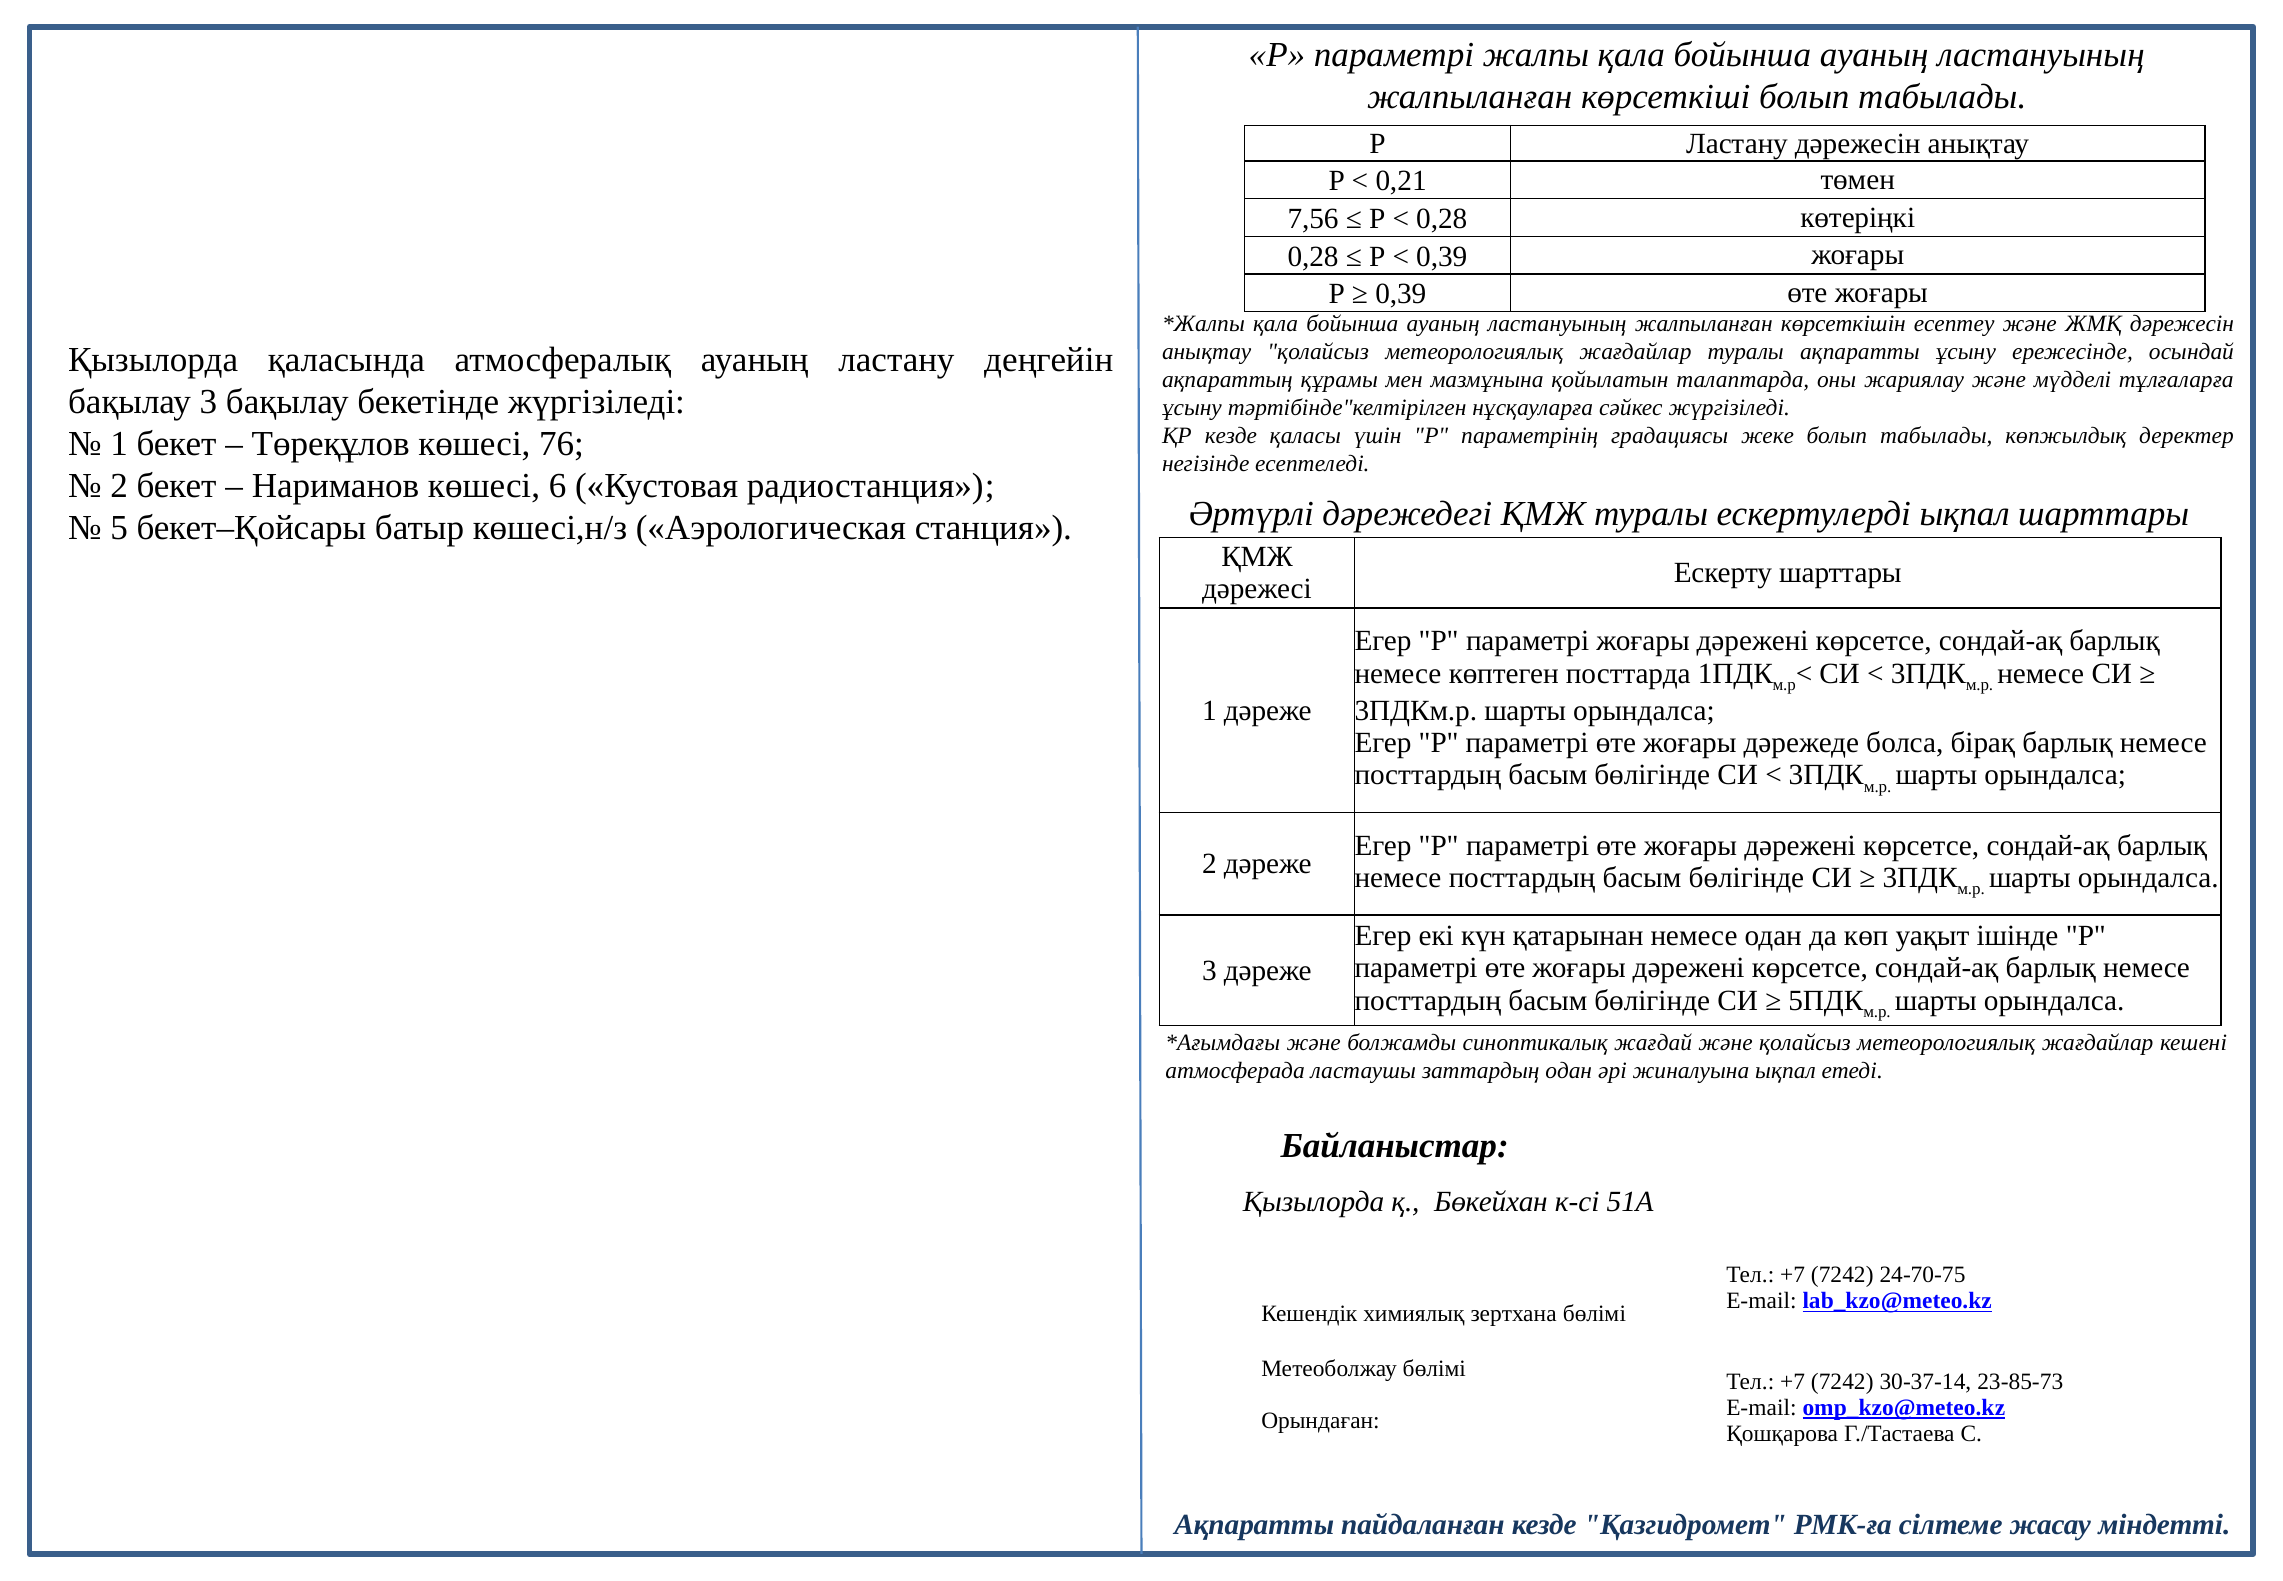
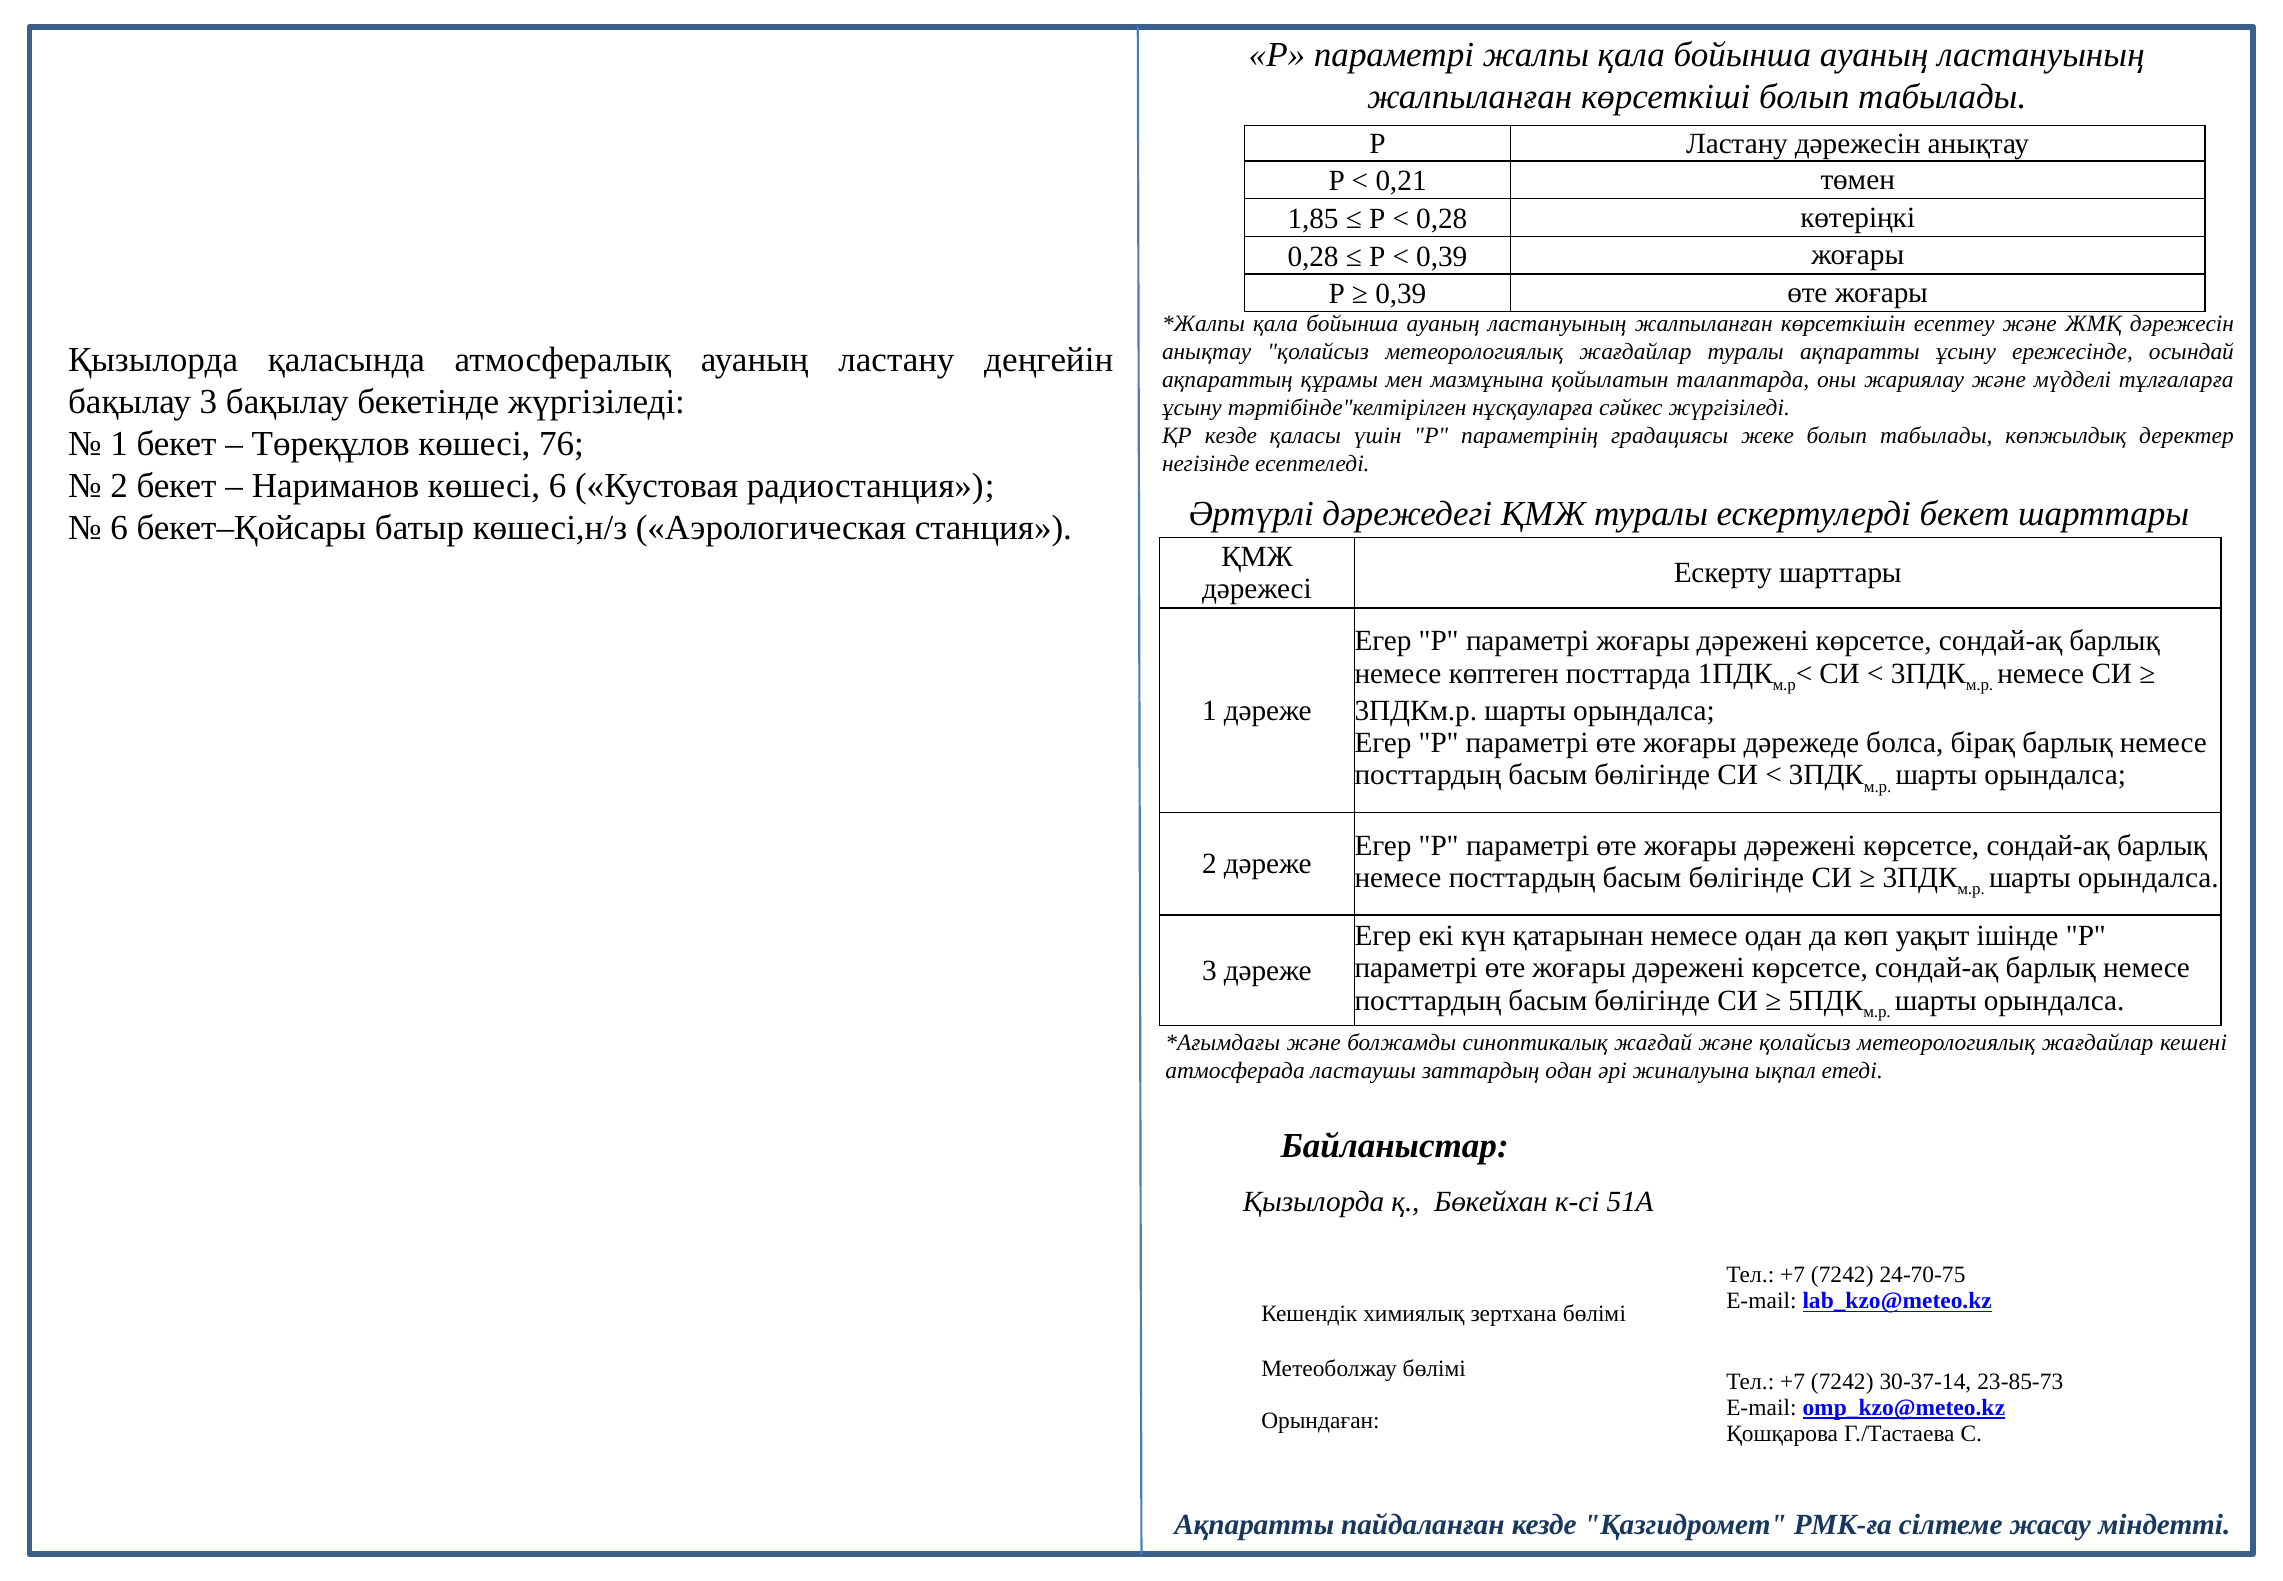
7,56: 7,56 -> 1,85 (1313, 219)
ескертулерді ықпал: ықпал -> бекет (1965, 514)
5: 5 -> 6 (119, 528)
